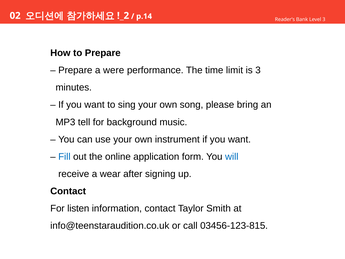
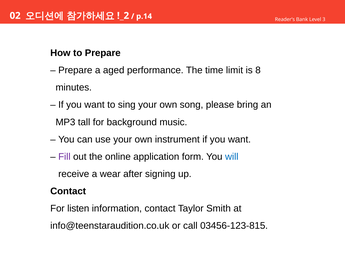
were: were -> aged (114, 70)
is 3: 3 -> 8 (258, 70)
tell: tell -> tall (84, 122)
Fill colour: blue -> purple (64, 156)
